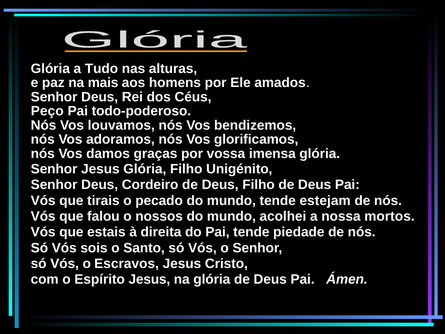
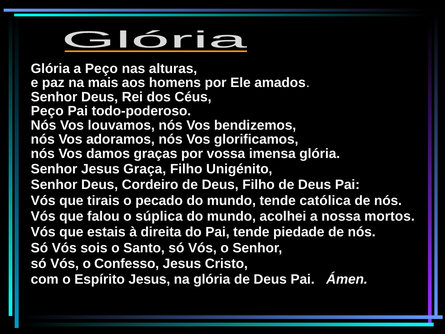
a Tudo: Tudo -> Peço (101, 69)
Jesus Glória: Glória -> Graça (145, 169)
estejam: estejam -> católica (325, 200)
nossos: nossos -> súplica (159, 216)
Escravos: Escravos -> Confesso (127, 263)
